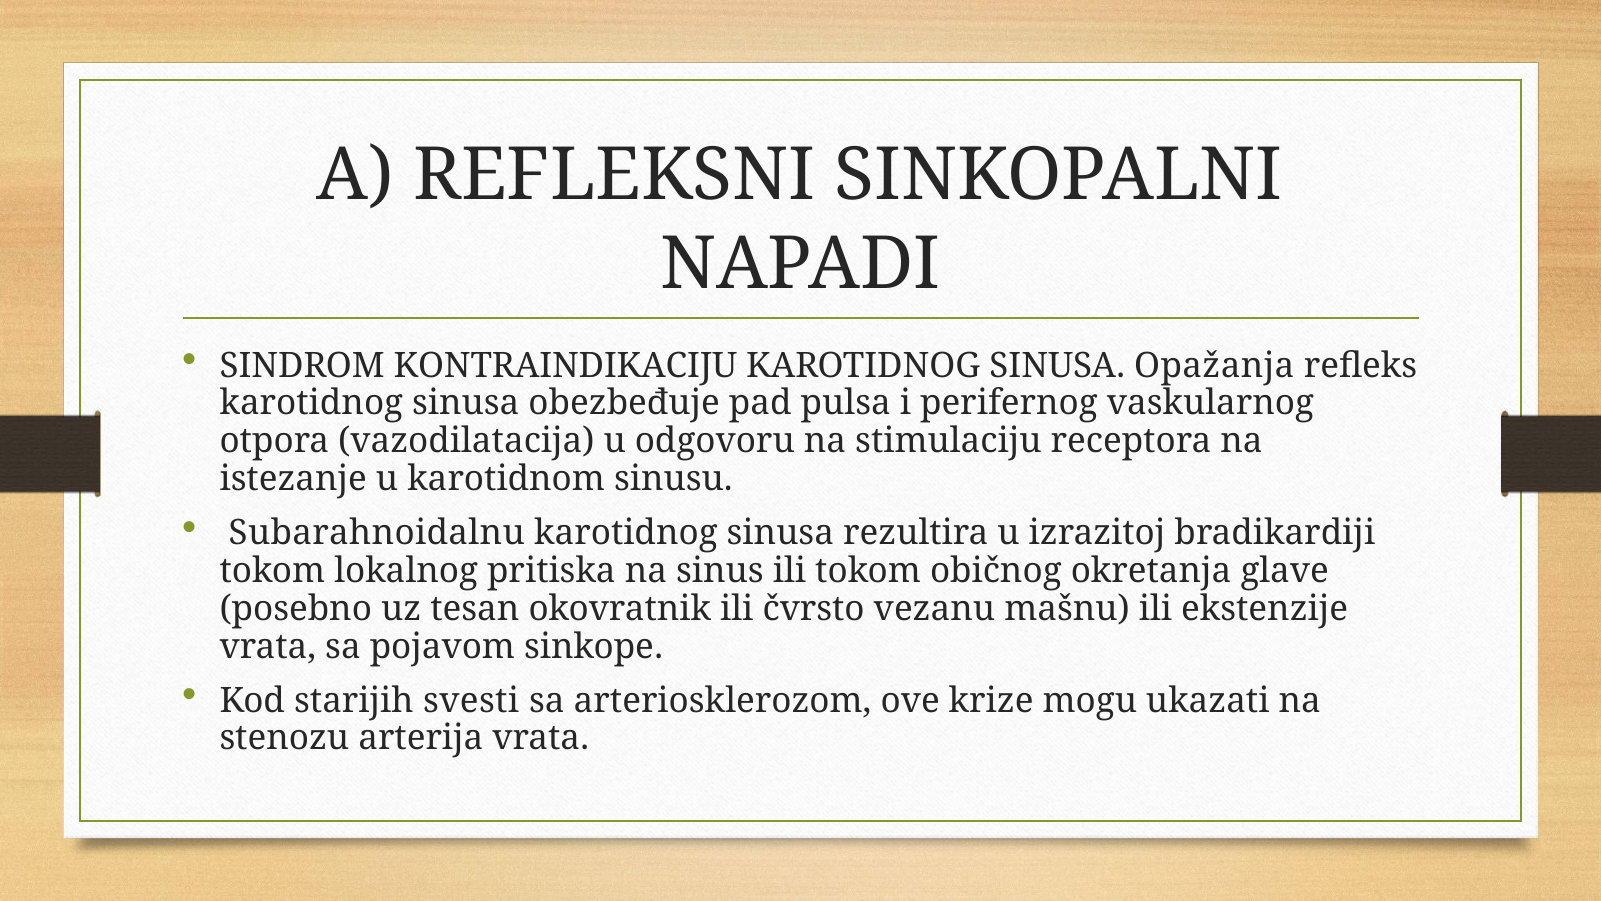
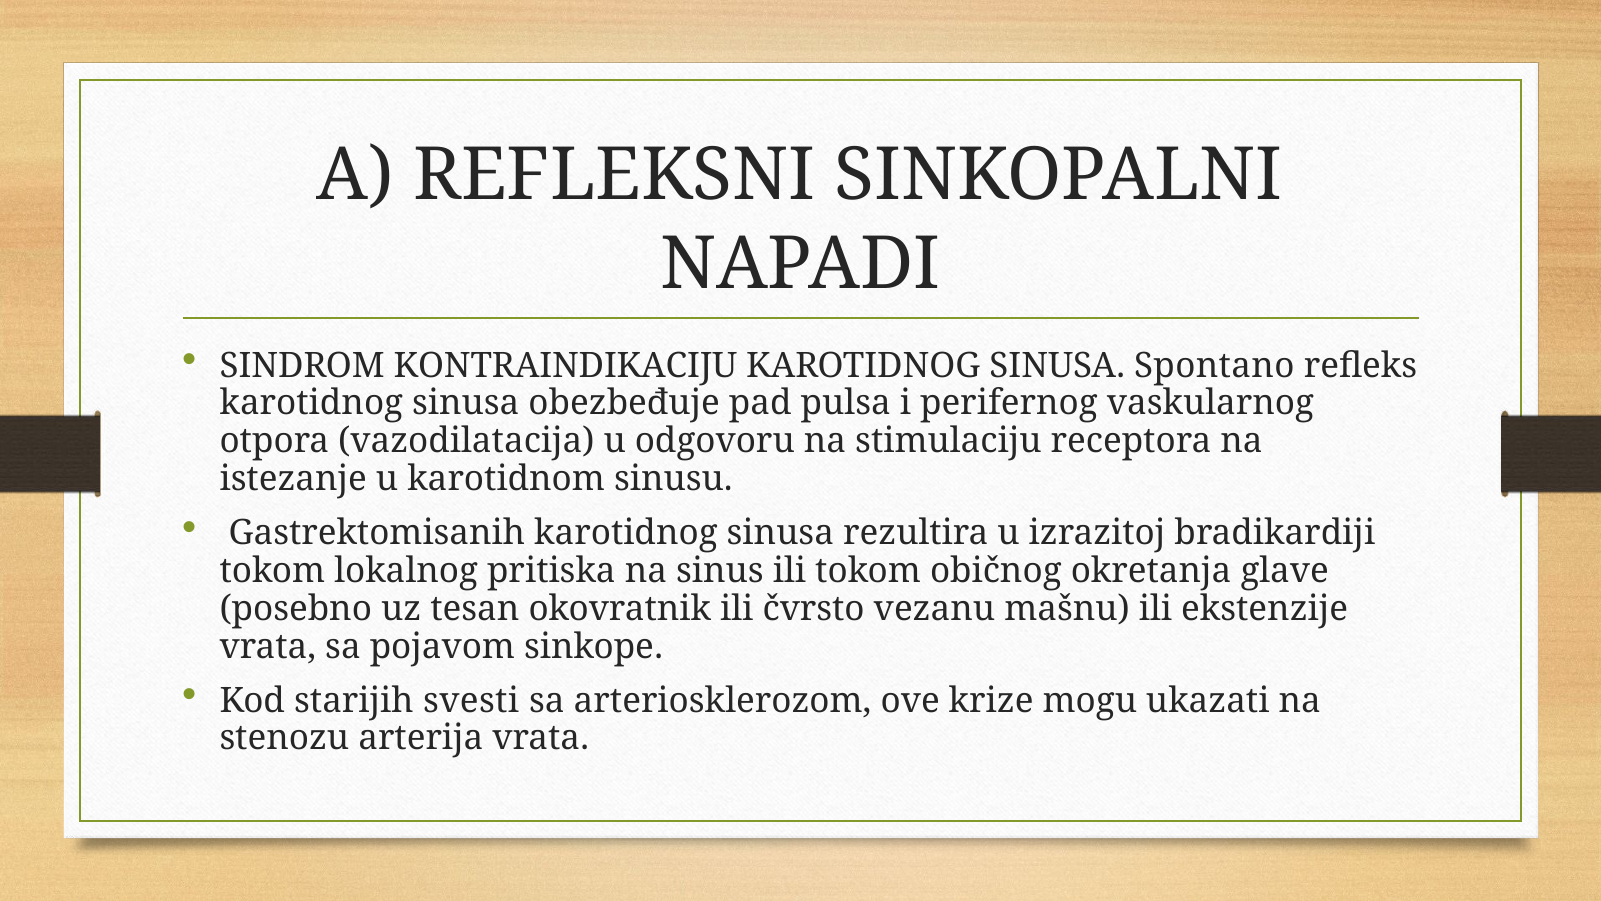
Opažanja: Opažanja -> Spontano (1214, 365)
Subarahnoidalnu: Subarahnoidalnu -> Gastrektomisanih (377, 533)
